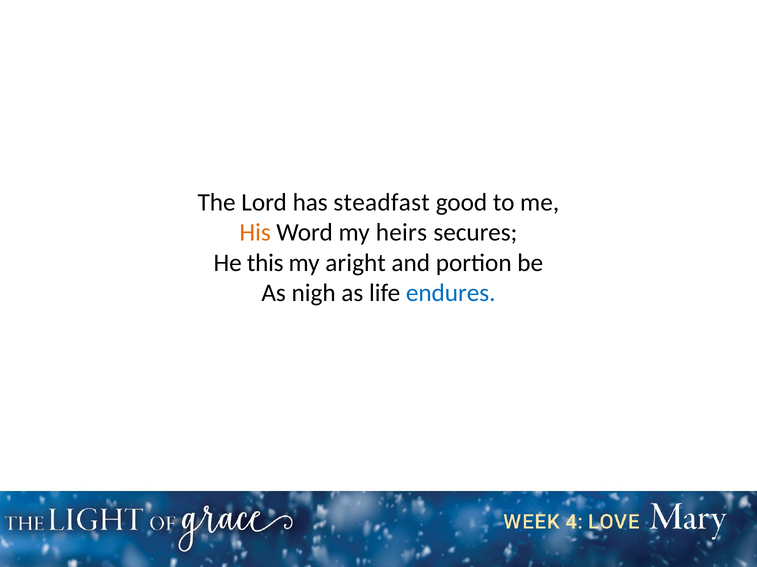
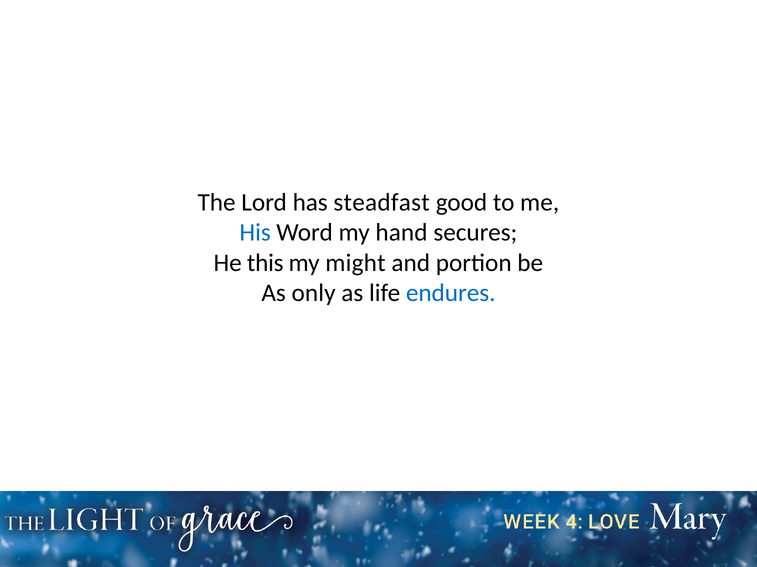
His colour: orange -> blue (255, 233)
heirs: heirs -> hand (401, 233)
aright: aright -> might (355, 263)
nigh: nigh -> only (314, 293)
